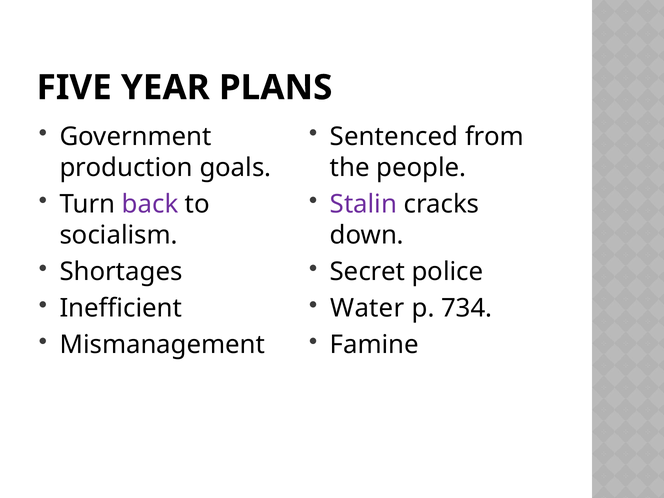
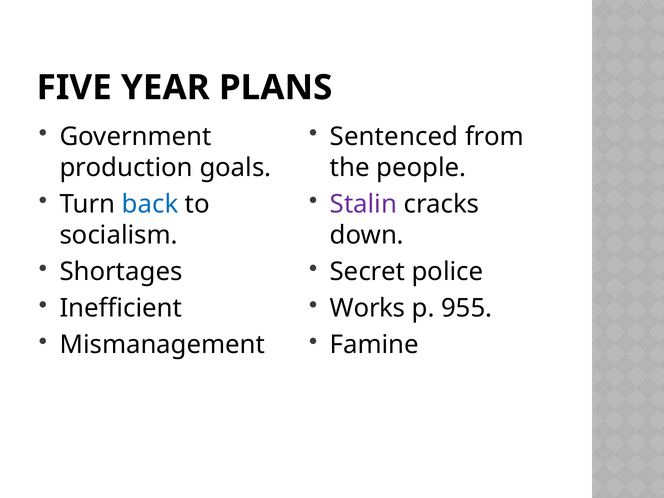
back colour: purple -> blue (150, 204)
Water: Water -> Works (368, 308)
734: 734 -> 955 (467, 308)
